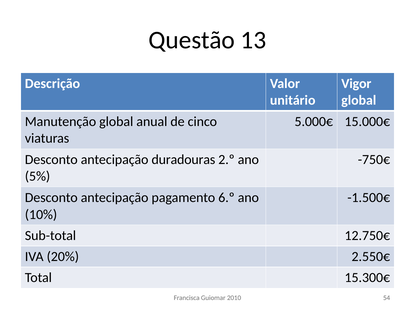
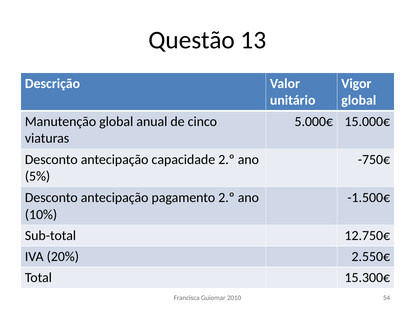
duradouras: duradouras -> capacidade (183, 159)
pagamento 6.º: 6.º -> 2.º (226, 197)
